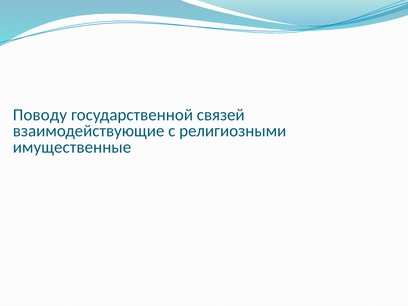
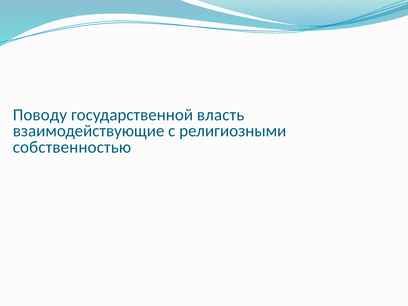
связей: связей -> власть (221, 115)
имущественные: имущественные -> собственностью (72, 147)
